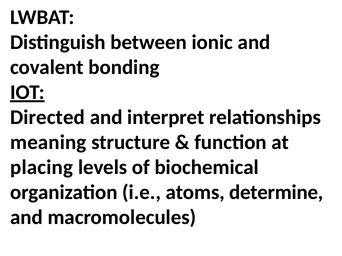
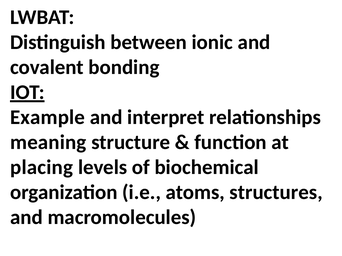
Directed: Directed -> Example (47, 117)
determine: determine -> structures (276, 193)
